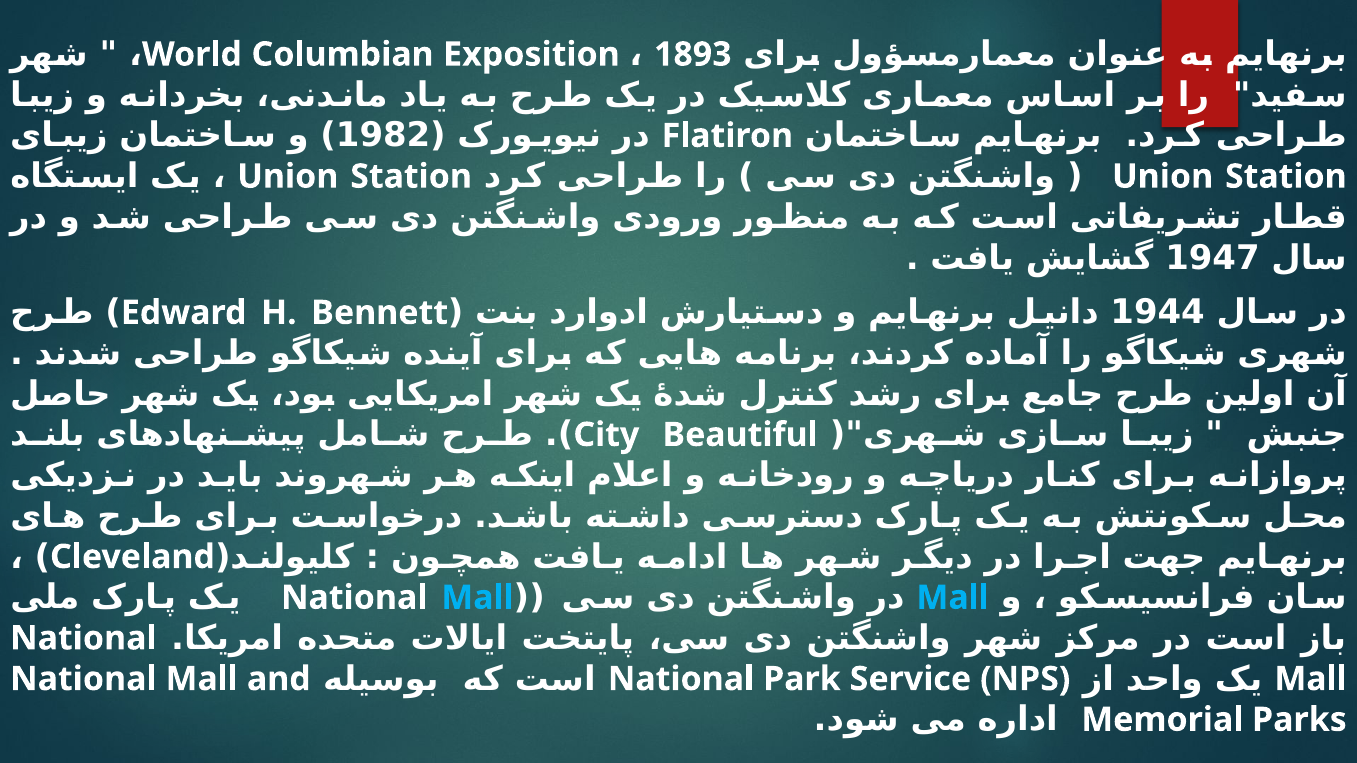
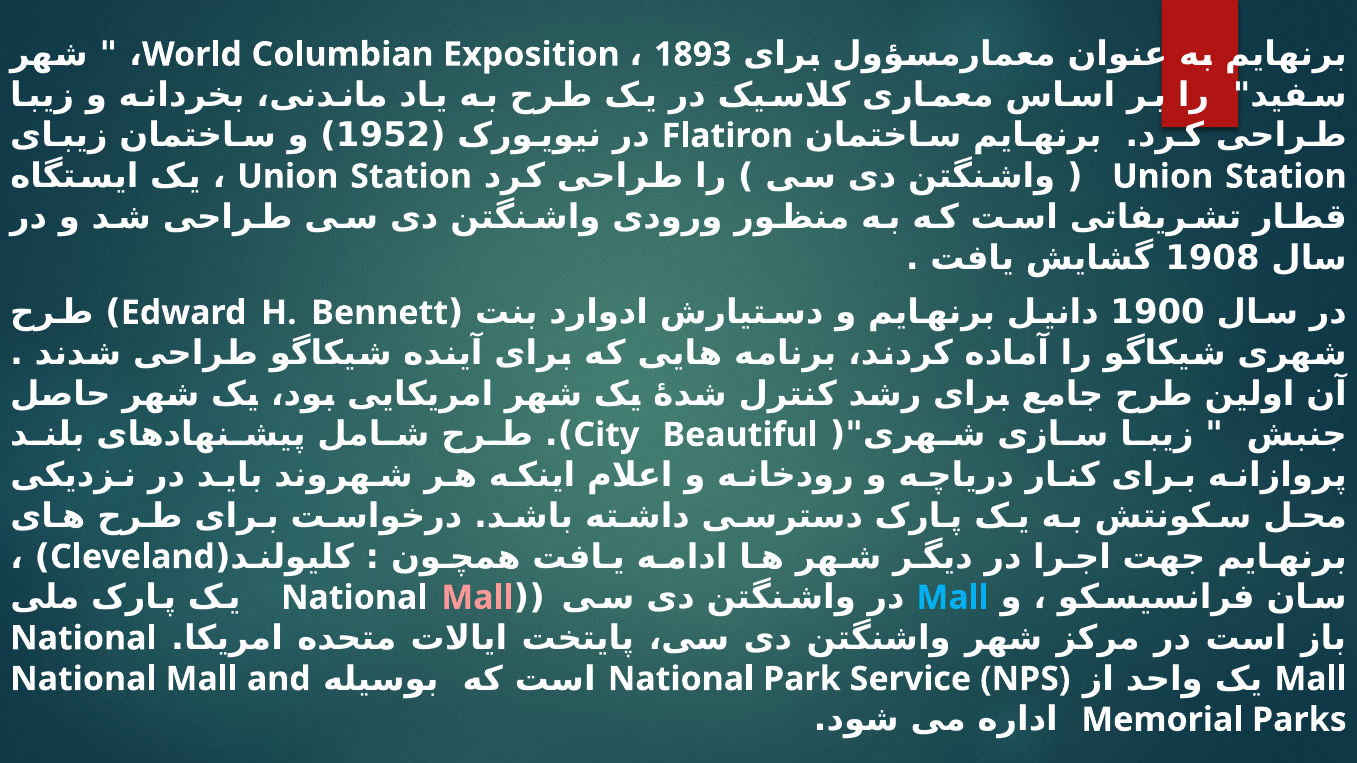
1982: 1982 -> 1952 (383, 136)
1947: 1947 -> 1908 (1212, 258)
1944: 1944 -> 1900 (1158, 313)
Mall colour: light blue -> pink (477, 598)
